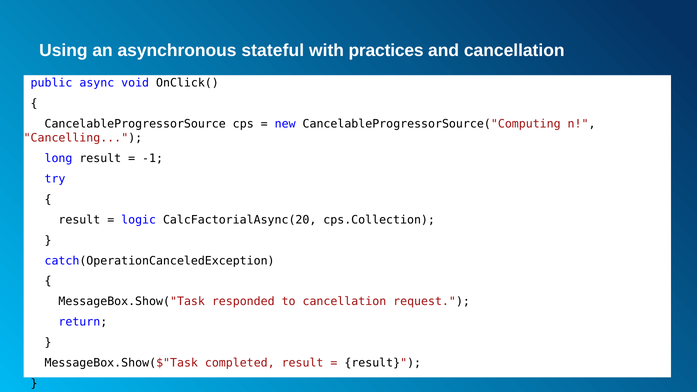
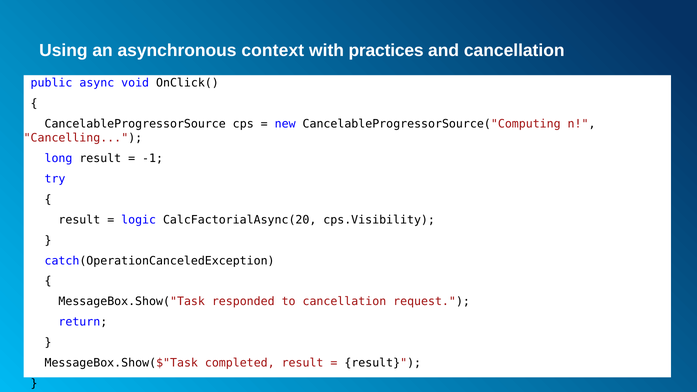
stateful: stateful -> context (273, 51)
cps.Collection: cps.Collection -> cps.Visibility (379, 220)
